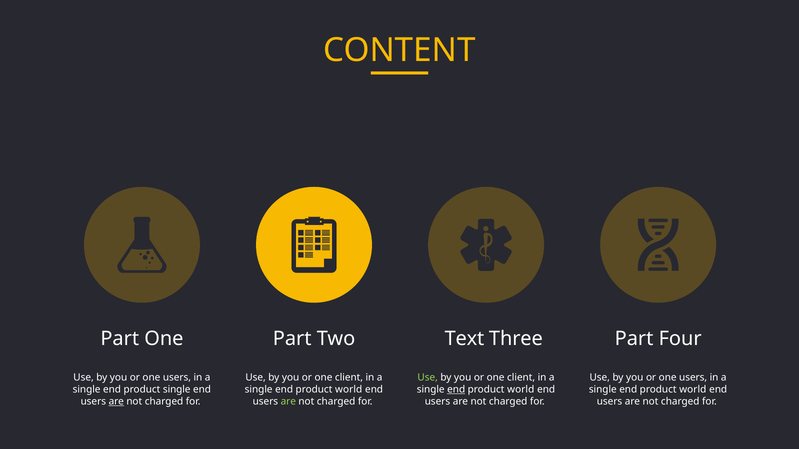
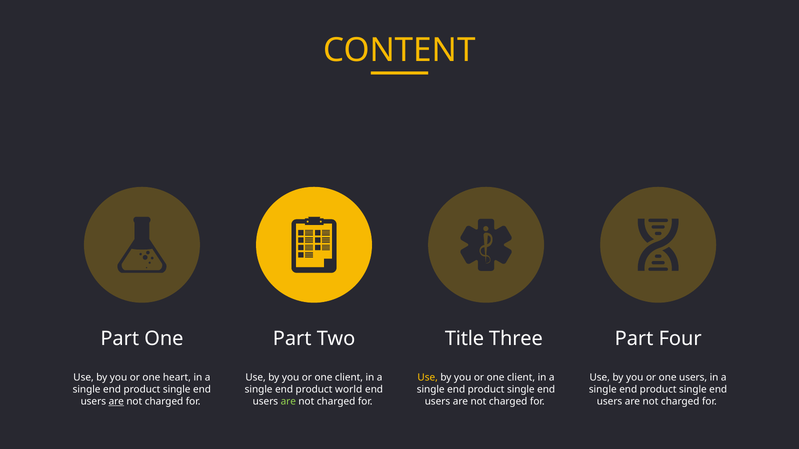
Text: Text -> Title (464, 339)
users: users -> heart (177, 378)
Use colour: light green -> yellow (428, 378)
end underline: present -> none (456, 390)
world: world -> single (521, 390)
world: world -> single (693, 390)
